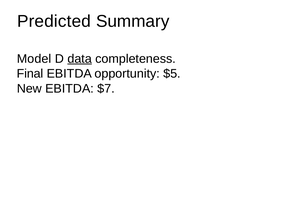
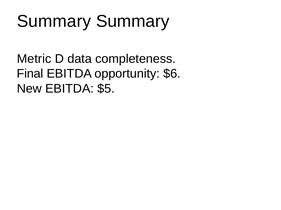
Predicted: Predicted -> Summary (54, 21)
Model: Model -> Metric (34, 59)
data underline: present -> none (80, 59)
$5: $5 -> $6 (172, 74)
$7: $7 -> $5 (106, 89)
